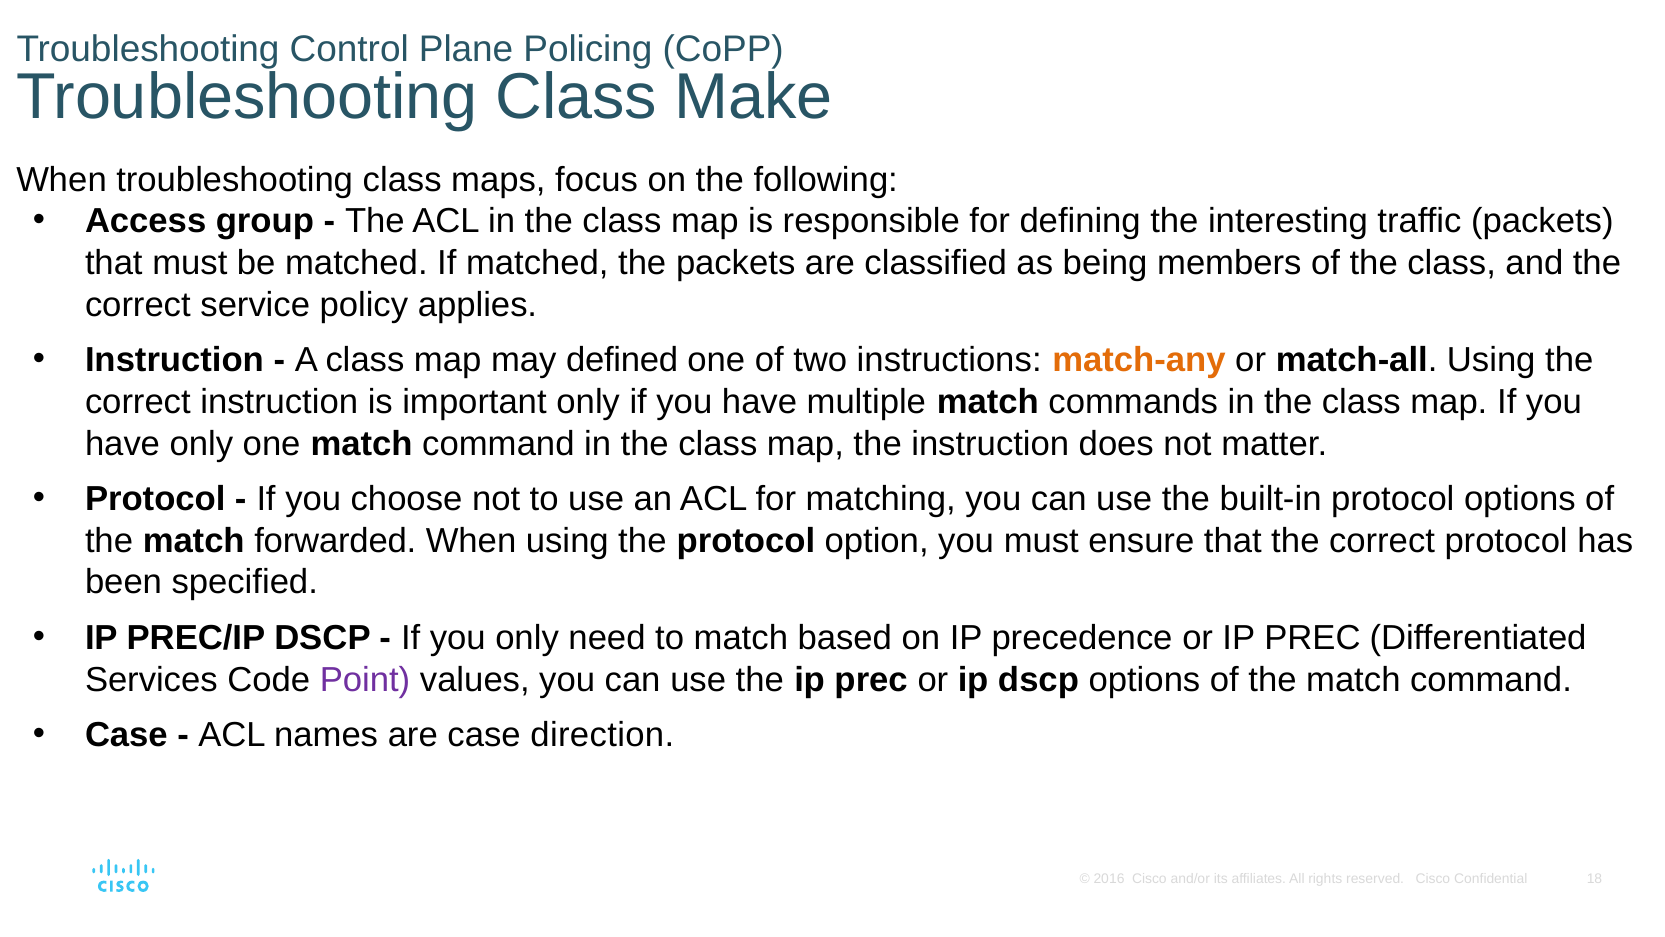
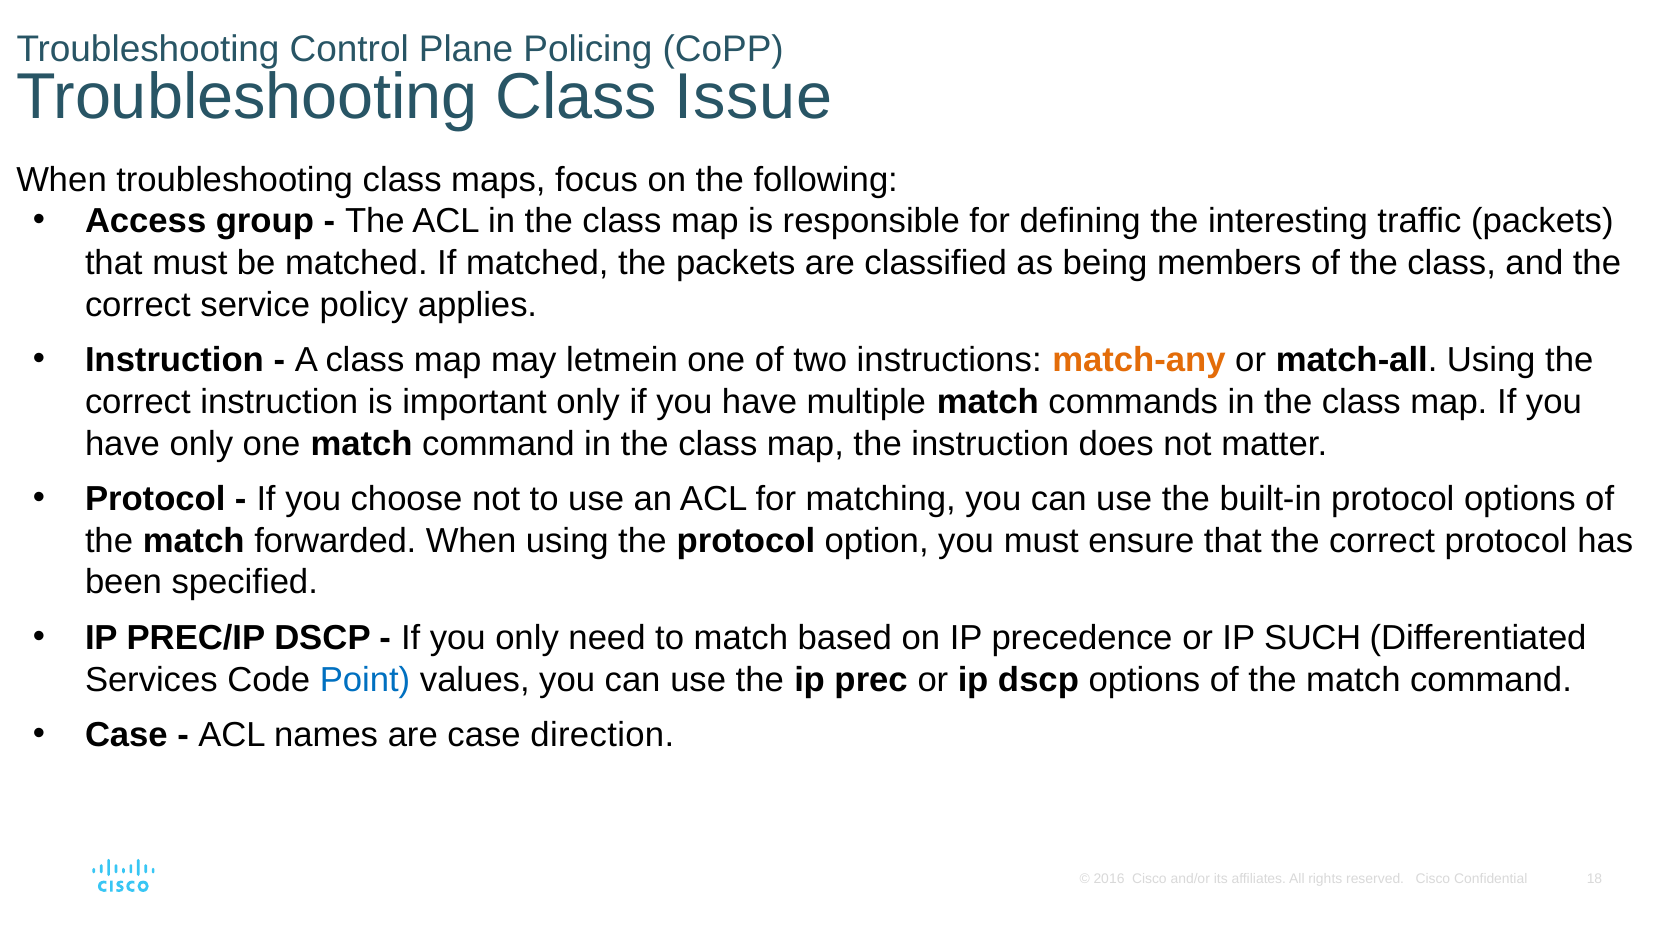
Make: Make -> Issue (754, 97)
defined: defined -> letmein (622, 360)
or IP PREC: PREC -> SUCH (1313, 638)
Point colour: purple -> blue (365, 679)
